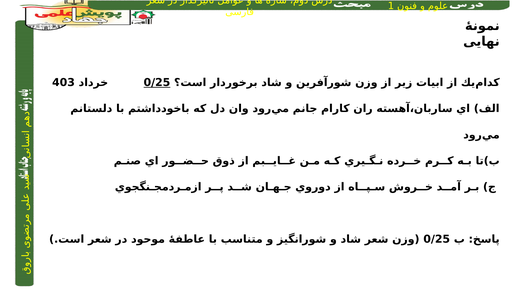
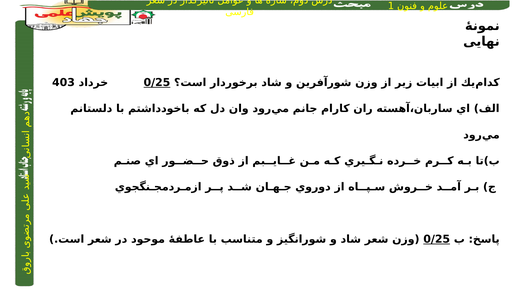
0/25 underline: none -> present (437, 239)
